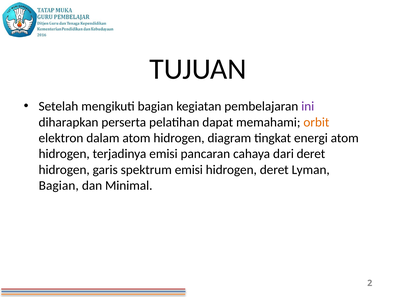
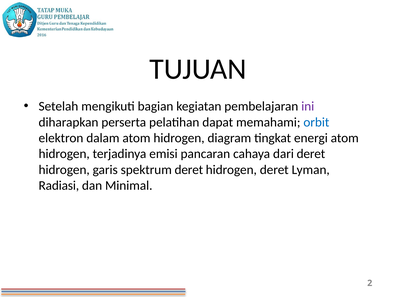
orbit colour: orange -> blue (316, 122)
spektrum emisi: emisi -> deret (189, 170)
Bagian: Bagian -> Radiasi (59, 186)
